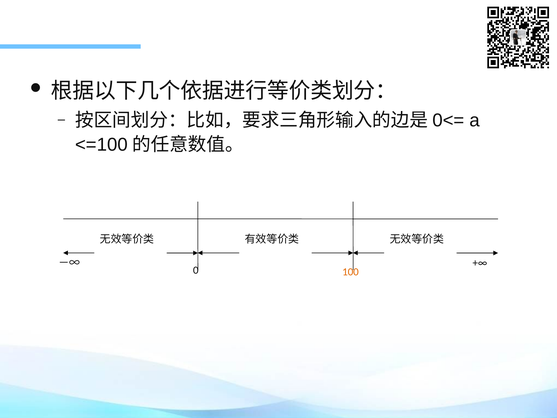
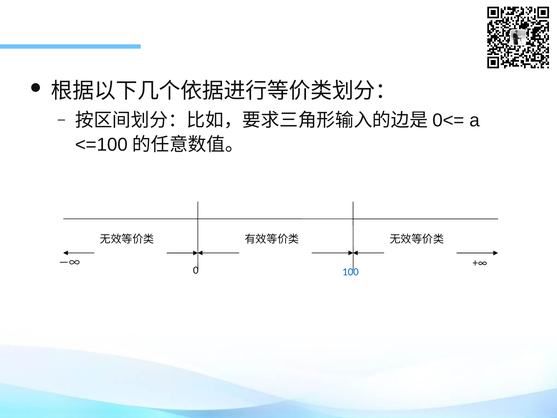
100 colour: orange -> blue (350, 272)
